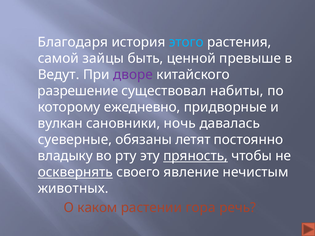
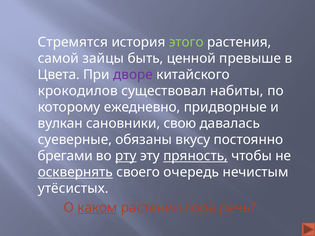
Благодаря: Благодаря -> Стремятся (73, 42)
этого colour: light blue -> light green (186, 42)
Ведут: Ведут -> Цвета (59, 75)
разрешение: разрешение -> крокодилов (78, 91)
ночь: ночь -> свою (180, 124)
летят: летят -> вкусу (193, 140)
владыку: владыку -> брегами (65, 156)
рту underline: none -> present (126, 156)
явление: явление -> очередь (191, 172)
животных: животных -> утёсистых (73, 189)
каком underline: none -> present (97, 208)
